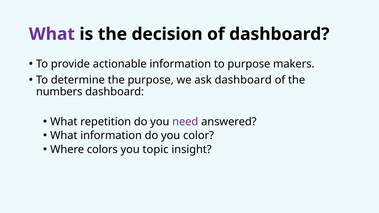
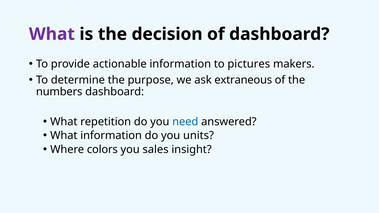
to purpose: purpose -> pictures (249, 64)
ask dashboard: dashboard -> extraneous (243, 80)
need colour: purple -> blue (185, 122)
color: color -> units (198, 136)
topic: topic -> sales (156, 150)
